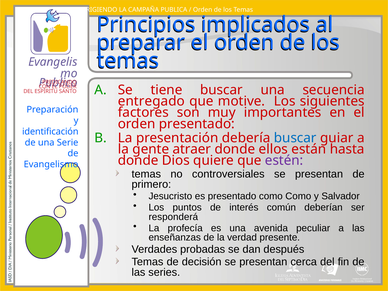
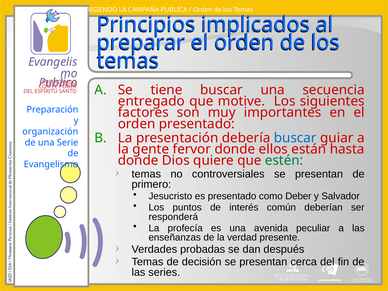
identificación: identificación -> organización (50, 131)
atraer: atraer -> fervor (192, 149)
estén colour: purple -> green (284, 160)
como Como: Como -> Deber (298, 196)
